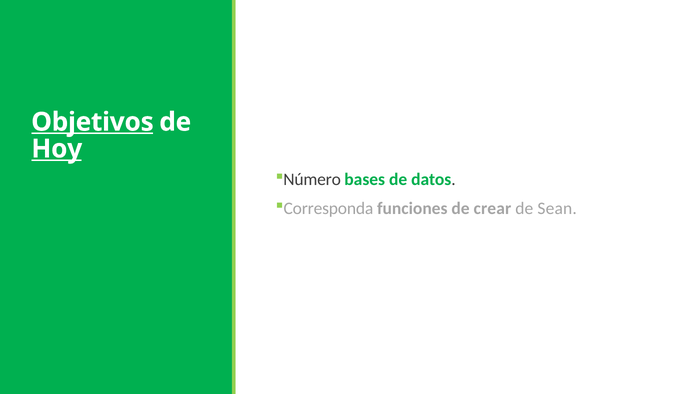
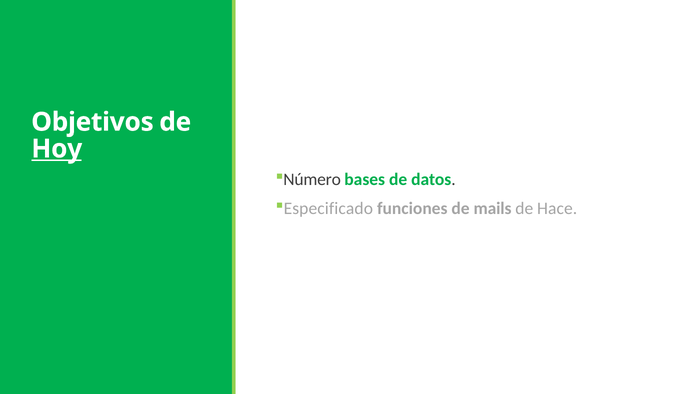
Objetivos underline: present -> none (92, 122)
Corresponda: Corresponda -> Especificado (328, 208)
crear: crear -> mails (493, 208)
Sean: Sean -> Hace (557, 208)
